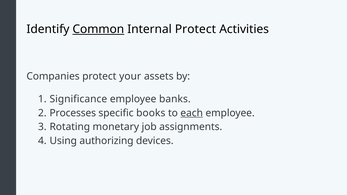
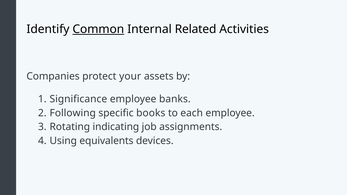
Internal Protect: Protect -> Related (196, 29)
Processes: Processes -> Following (73, 113)
each underline: present -> none (192, 113)
monetary: monetary -> indicating (116, 127)
authorizing: authorizing -> equivalents (106, 141)
